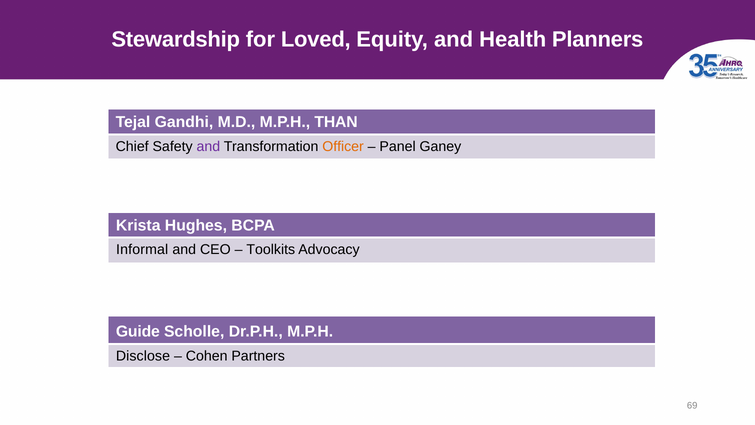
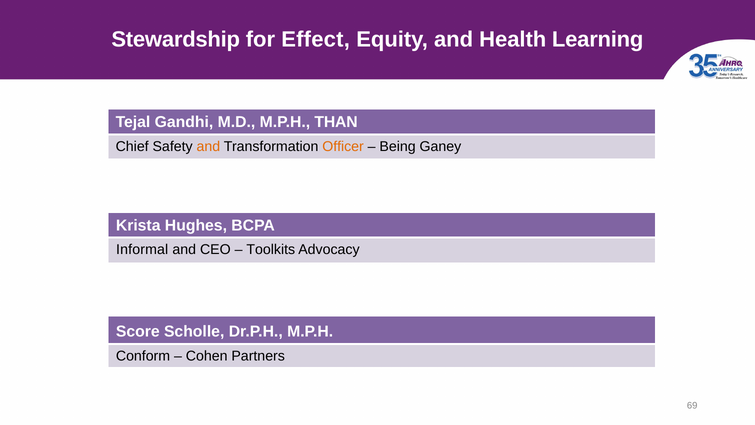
Loved: Loved -> Effect (316, 40)
Planners: Planners -> Learning (598, 40)
and colour: purple -> orange (208, 146)
Panel: Panel -> Being (398, 146)
Guide: Guide -> Score (138, 331)
Disclose: Disclose -> Conform (143, 356)
